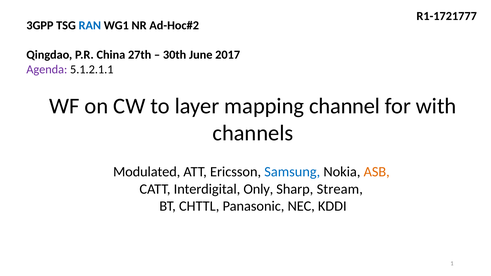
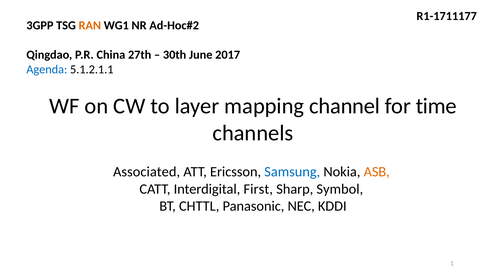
R1-1721777: R1-1721777 -> R1-1711177 (447, 16)
RAN colour: blue -> orange (90, 25)
Agenda colour: purple -> blue (47, 70)
with: with -> time (436, 106)
Modulated: Modulated -> Associated (147, 172)
Only: Only -> First (258, 189)
Stream: Stream -> Symbol (340, 189)
